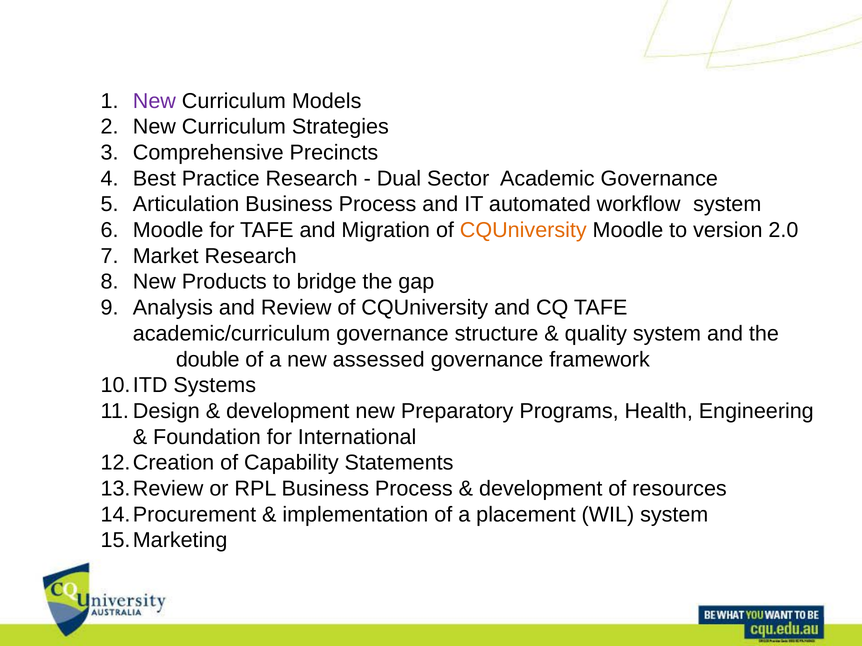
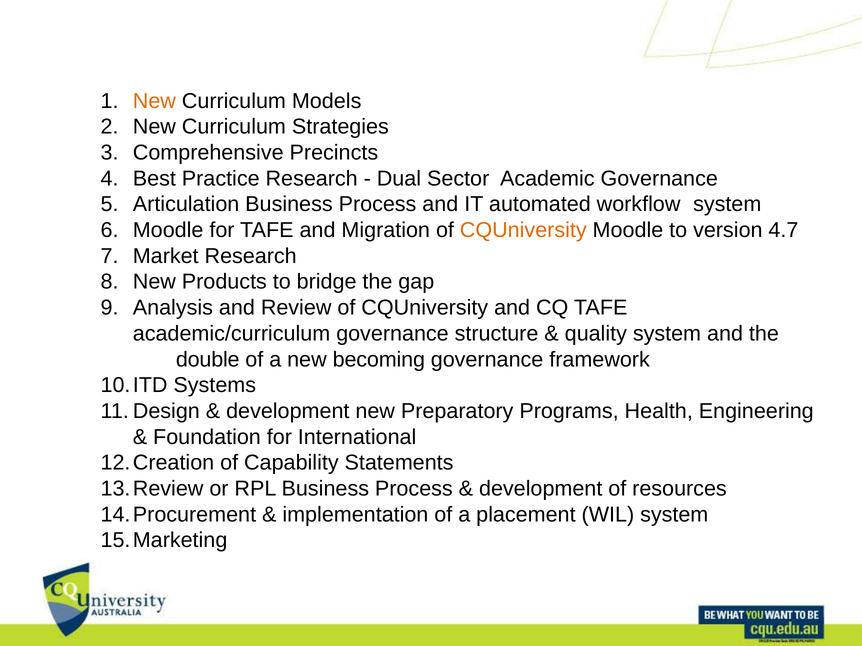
New colour: purple -> orange (154, 101)
2.0: 2.0 -> 4.7 (783, 230)
assessed: assessed -> becoming (379, 360)
